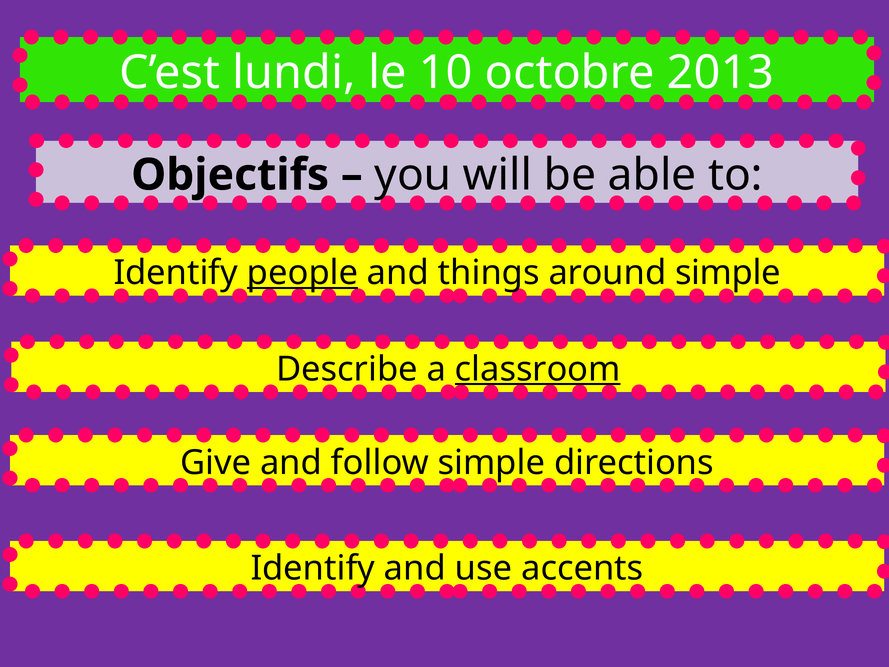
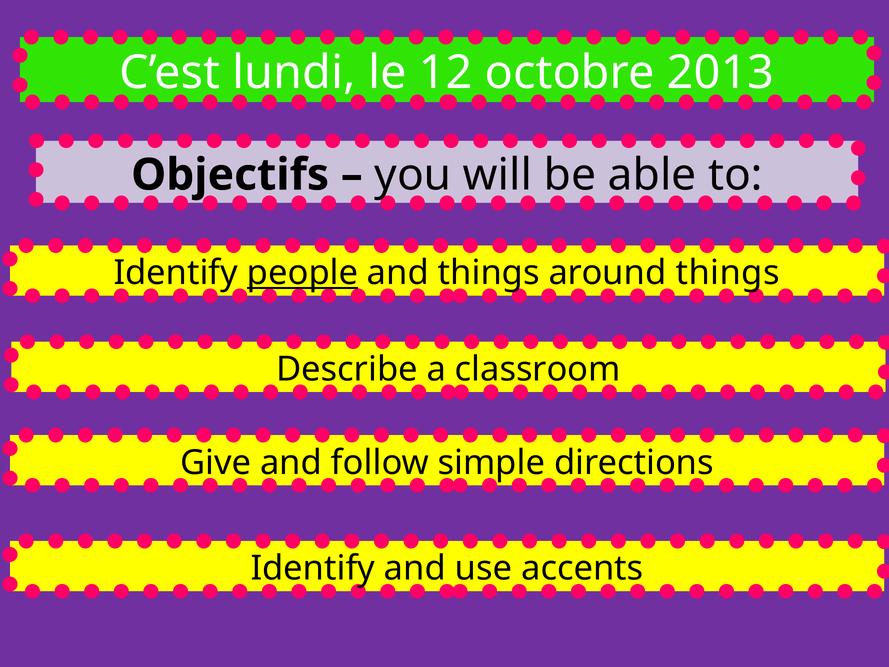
10: 10 -> 12 (446, 73)
around simple: simple -> things (728, 273)
classroom underline: present -> none (538, 369)
